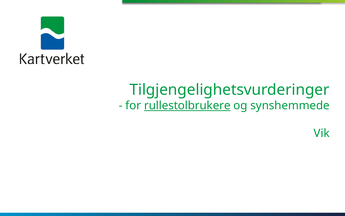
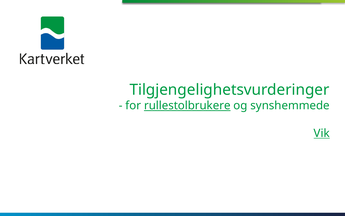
Vik underline: none -> present (322, 133)
